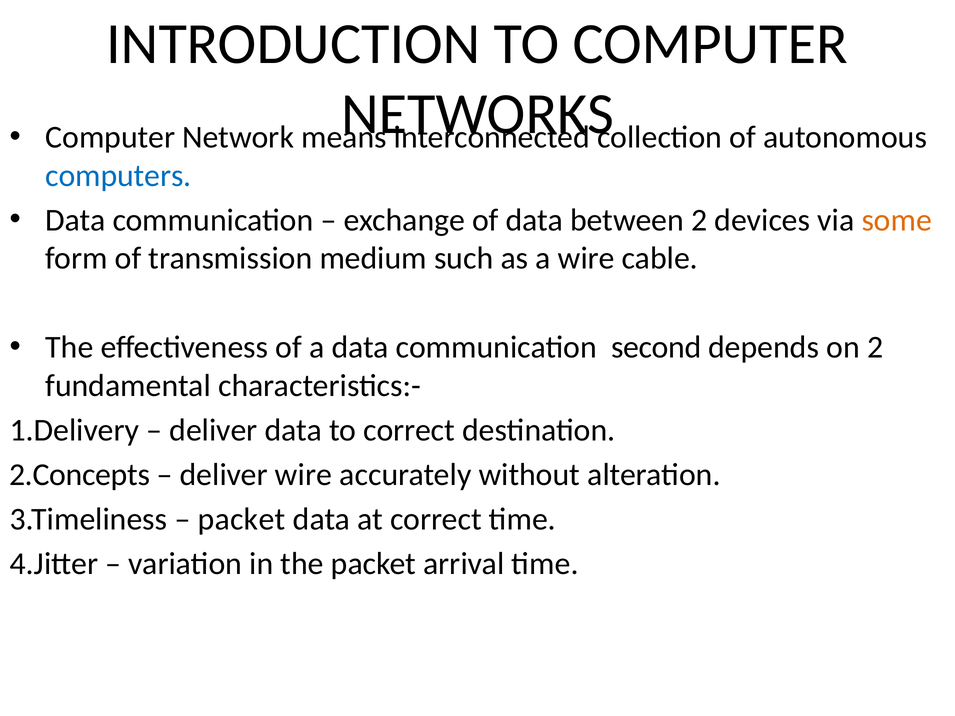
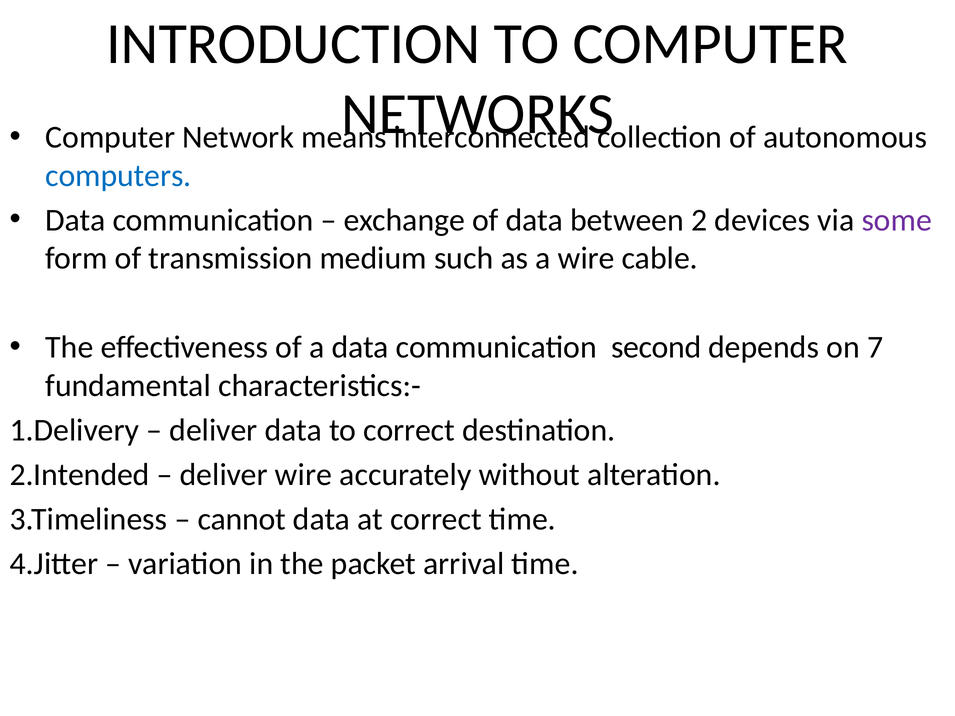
some colour: orange -> purple (897, 220)
on 2: 2 -> 7 (875, 348)
2.Concepts: 2.Concepts -> 2.Intended (80, 475)
packet: packet -> cannot (242, 519)
